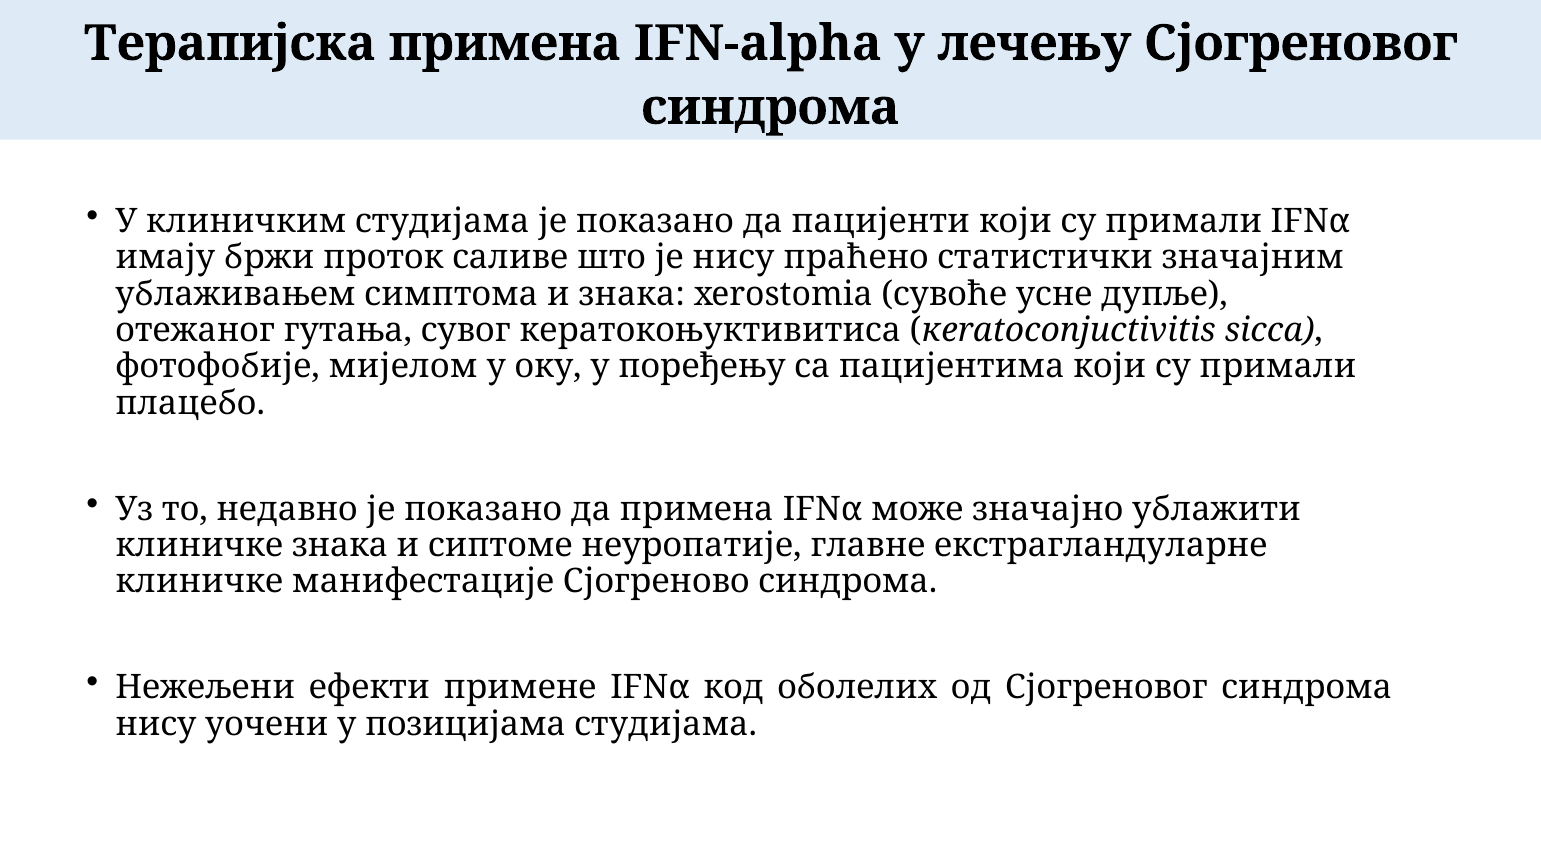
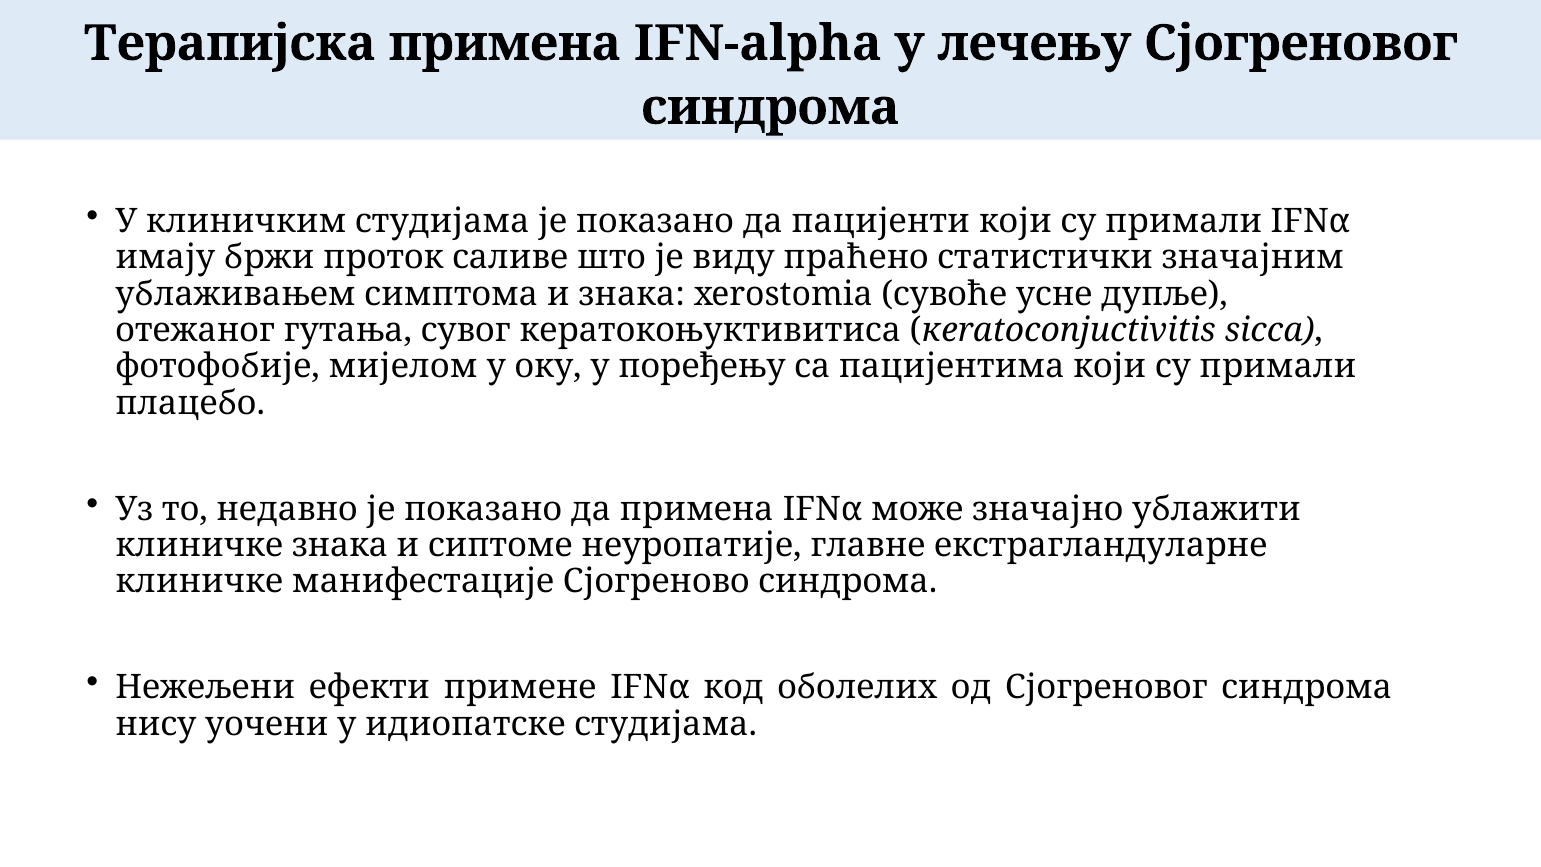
је нису: нису -> виду (733, 258)
позицијама: позицијама -> идиопатске (465, 724)
